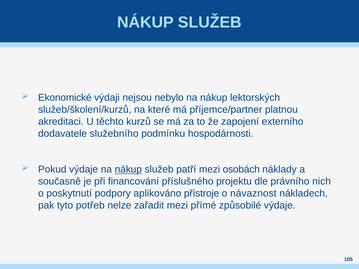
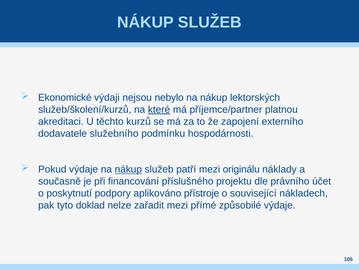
které underline: none -> present (159, 110)
osobách: osobách -> originálu (241, 170)
nich: nich -> účet (322, 182)
návaznost: návaznost -> související (253, 193)
potřeb: potřeb -> doklad (90, 205)
